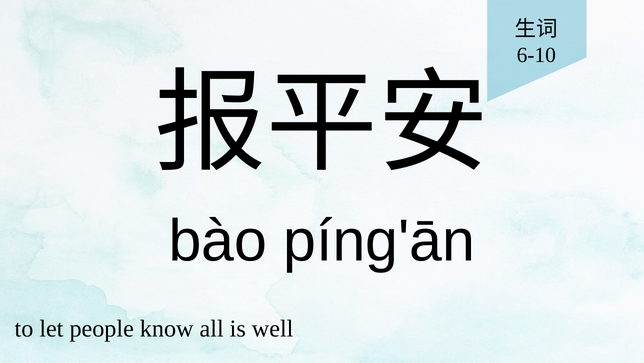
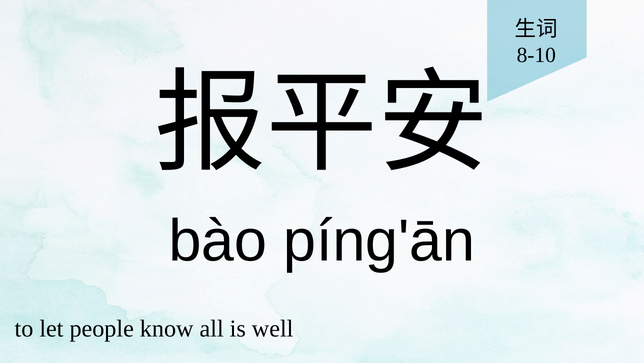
6-10: 6-10 -> 8-10 (536, 55)
